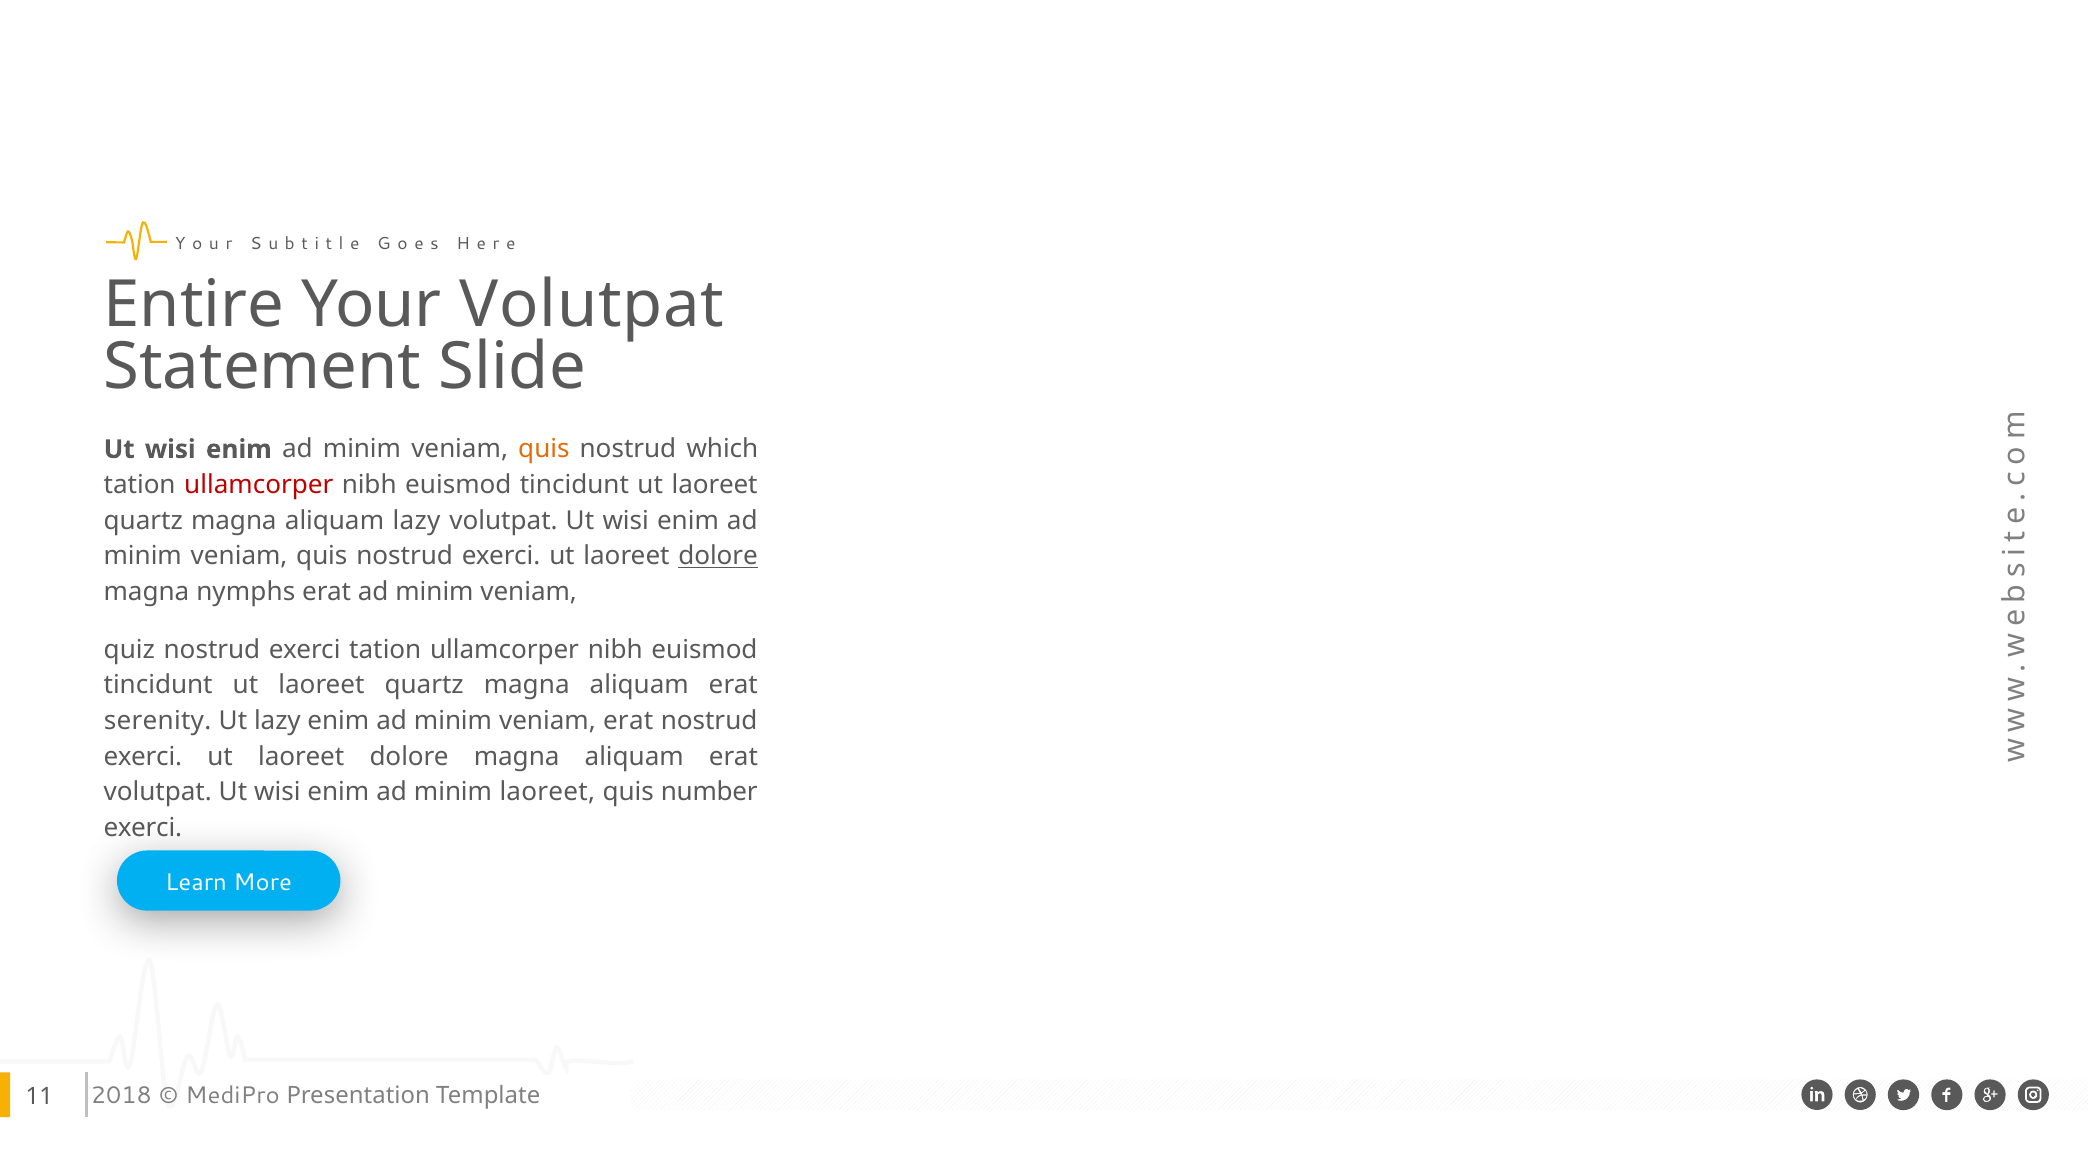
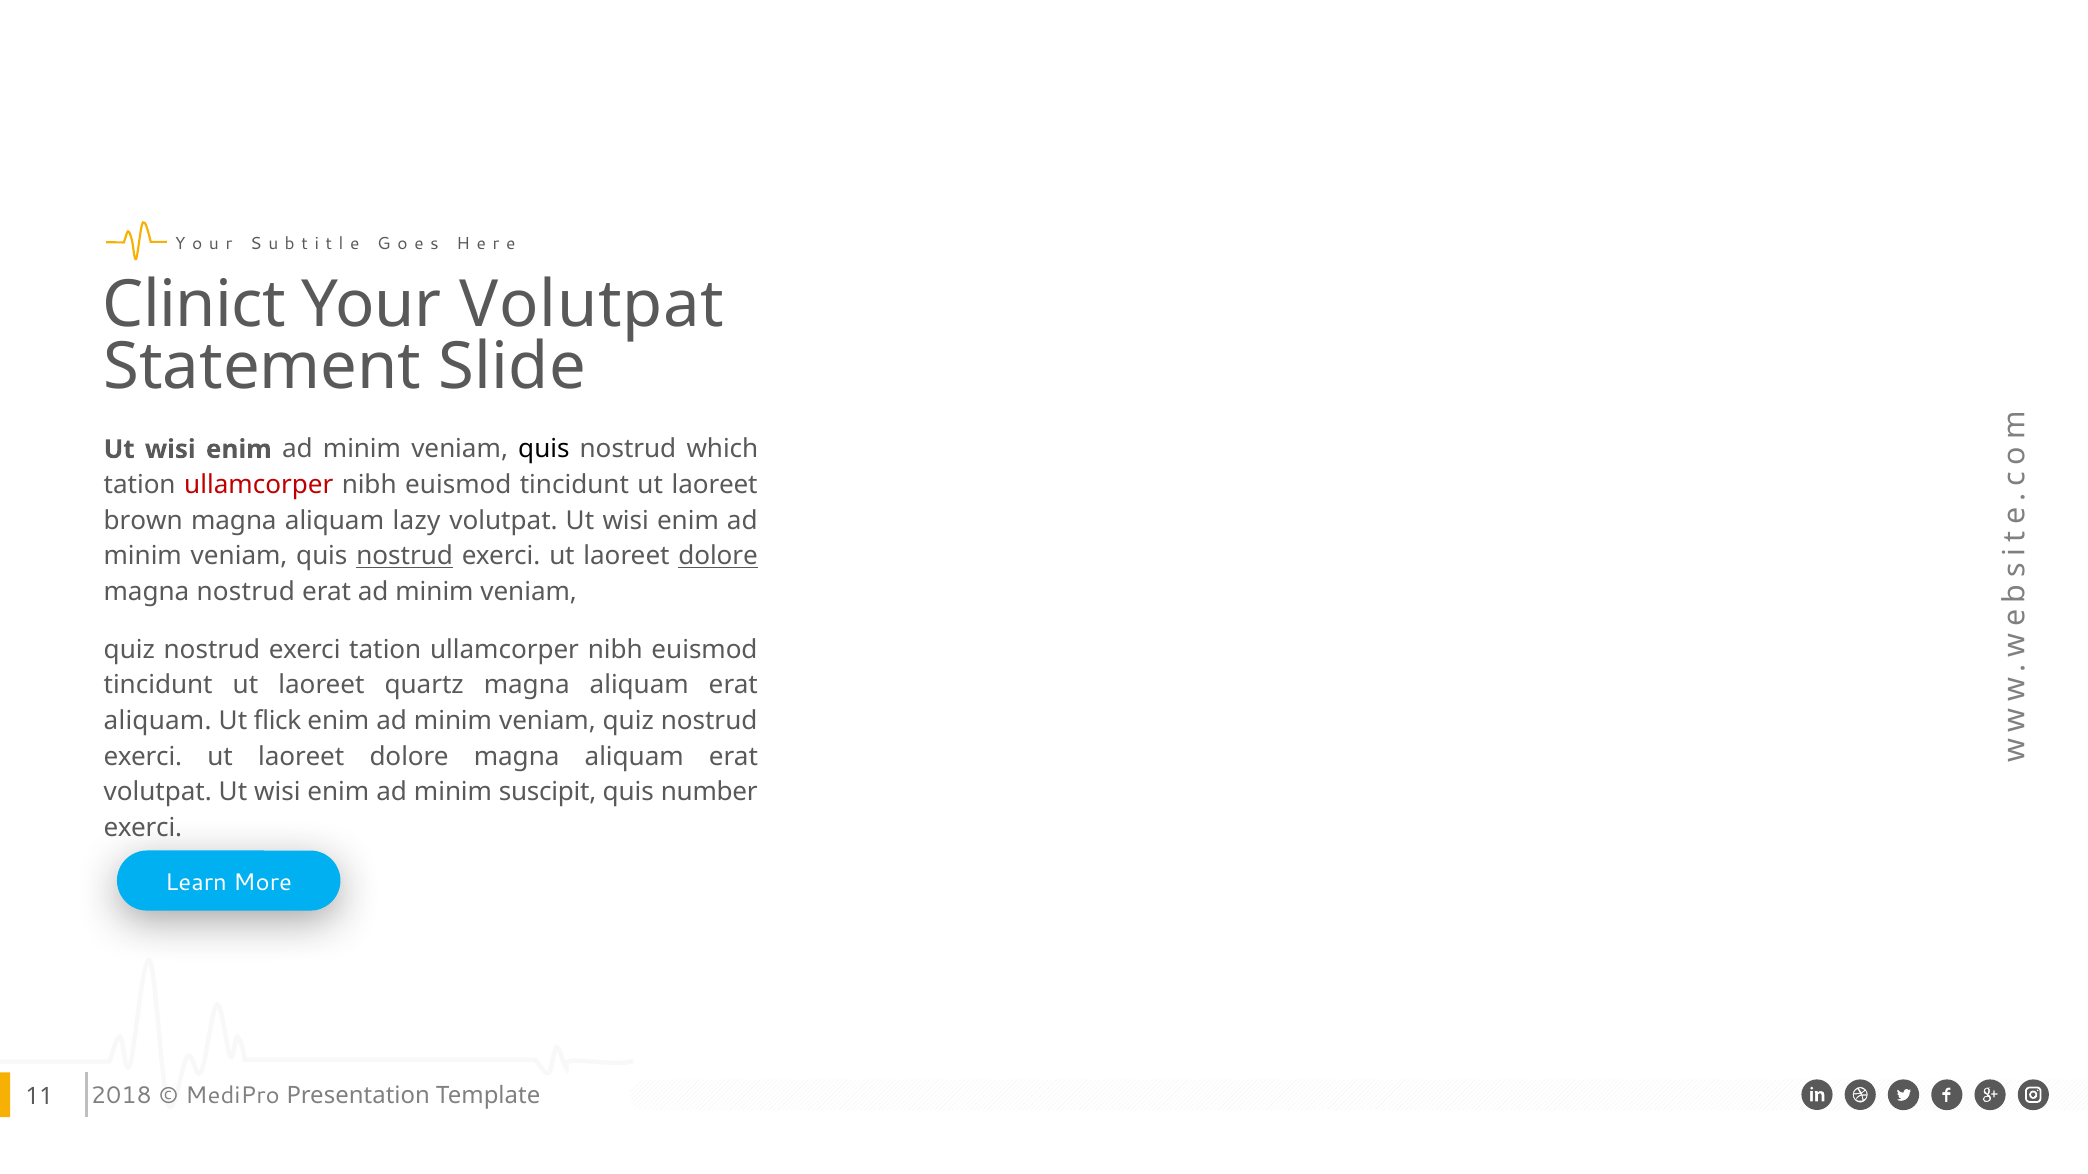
Entire: Entire -> Clinict (194, 305)
quis colour: orange -> black (544, 450)
quartz: quartz -> brown (143, 521)
nostrud underline: none -> present (405, 557)
magna nymphs: nymphs -> nostrud (246, 592)
serenity: serenity -> aliquam (158, 721)
Ut lazy: lazy -> flick (277, 721)
erat: erat -> quiz (628, 721)
minim laoreet: laoreet -> suscipit (548, 793)
